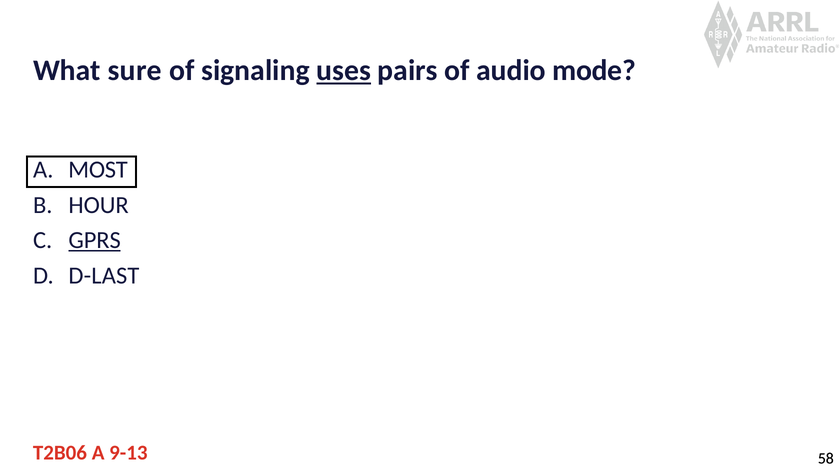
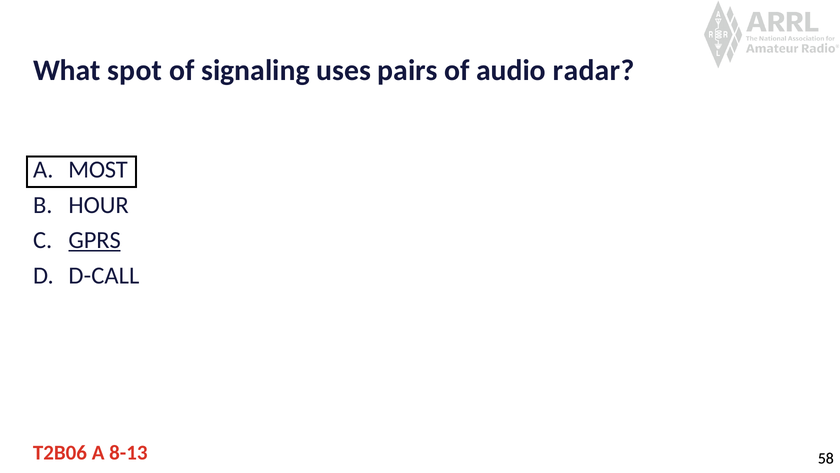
sure: sure -> spot (135, 71)
uses underline: present -> none (344, 71)
mode: mode -> radar (594, 71)
D-LAST: D-LAST -> D-CALL (104, 275)
9-13: 9-13 -> 8-13 (128, 452)
